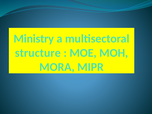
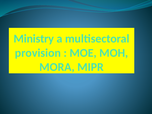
structure: structure -> provision (38, 53)
